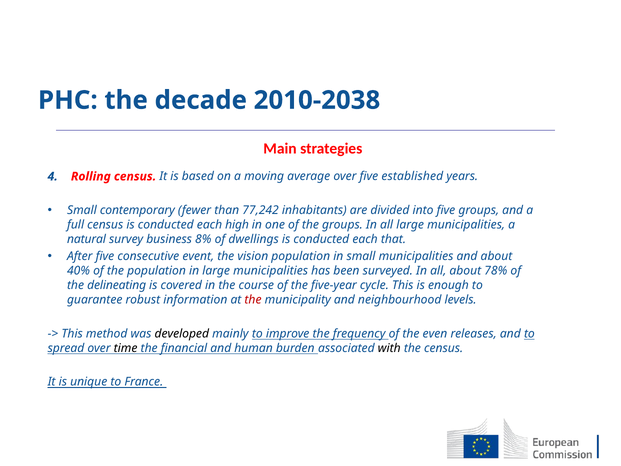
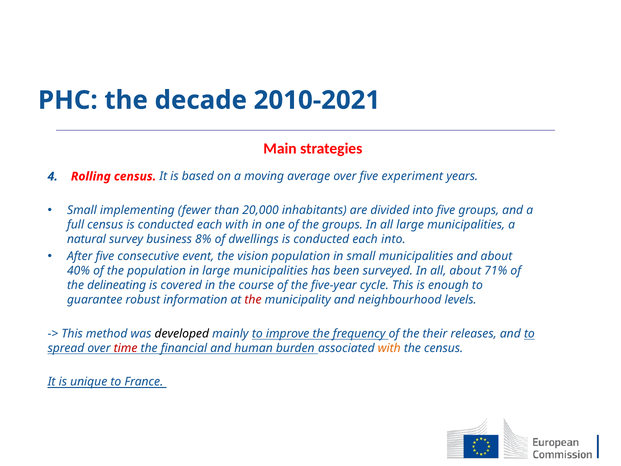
2010-2038: 2010-2038 -> 2010-2021 (317, 100)
established: established -> experiment (412, 176)
contemporary: contemporary -> implementing (137, 210)
77,242: 77,242 -> 20,000 (261, 210)
each high: high -> with (237, 225)
each that: that -> into (393, 239)
78%: 78% -> 71% (496, 271)
even: even -> their (435, 333)
time colour: black -> red (126, 348)
with colour: black -> orange (389, 348)
